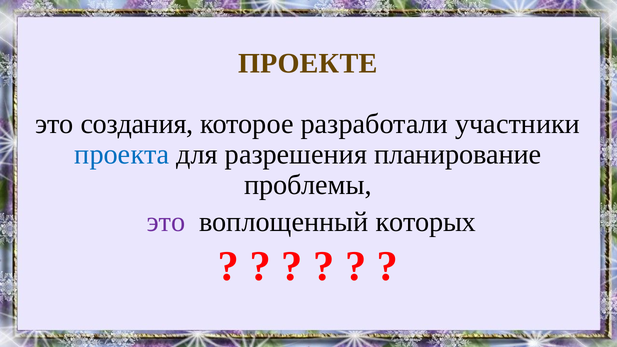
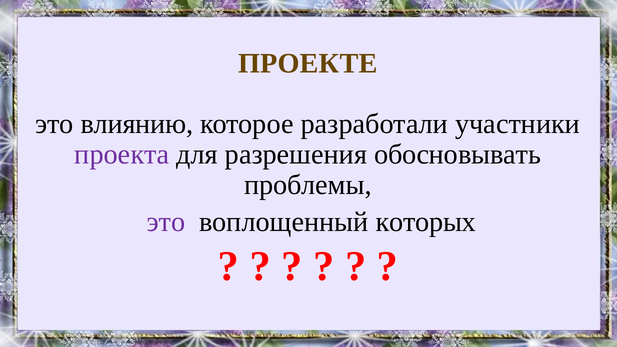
создания: создания -> влиянию (137, 124)
проекта colour: blue -> purple (122, 154)
планирование: планирование -> обосновывать (458, 154)
